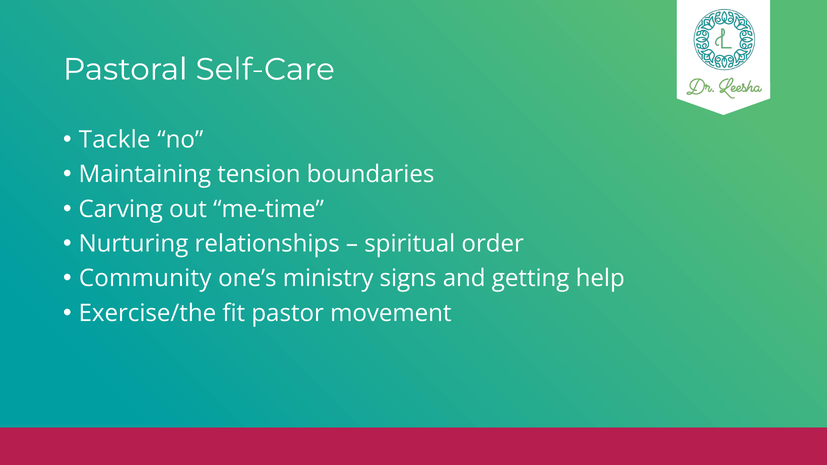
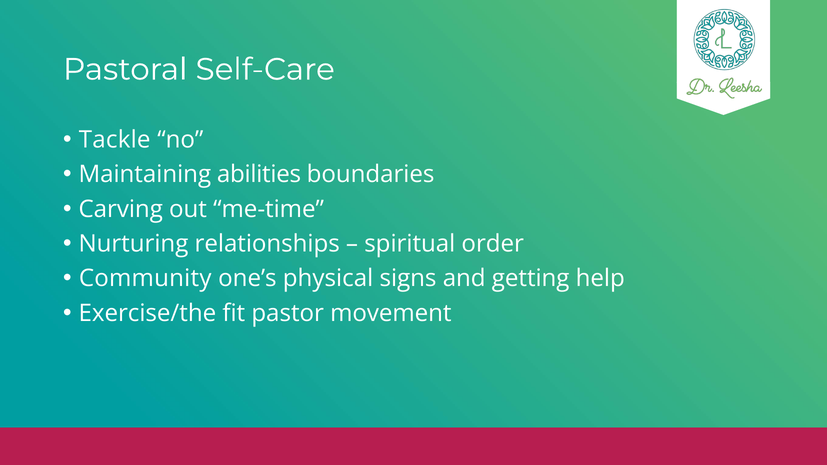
tension: tension -> abilities (259, 174)
ministry: ministry -> physical (328, 279)
